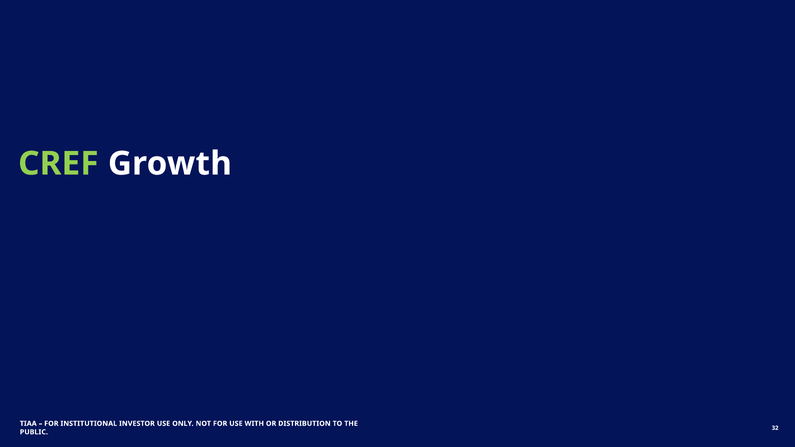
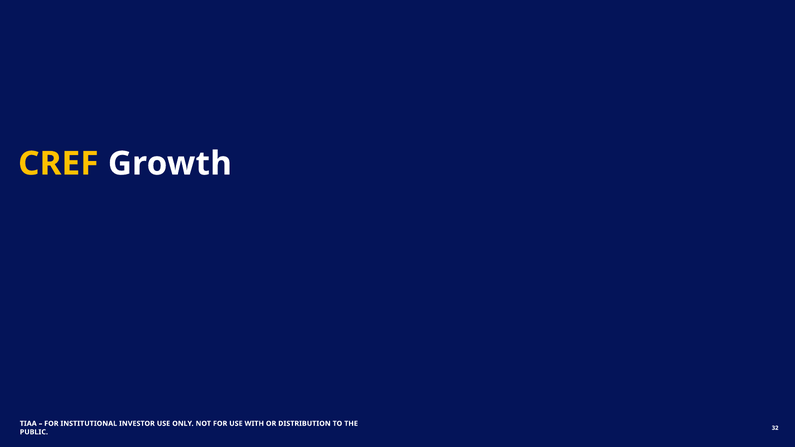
CREF colour: light green -> yellow (58, 164)
